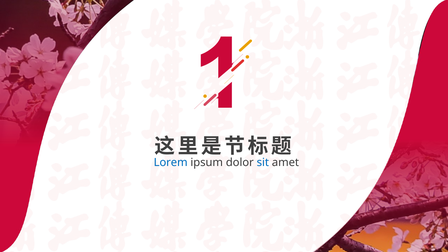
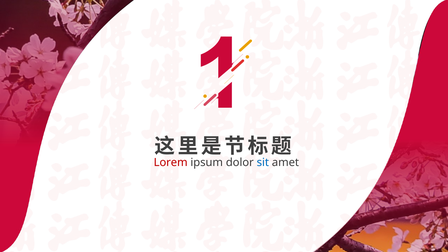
Lorem colour: blue -> red (171, 163)
